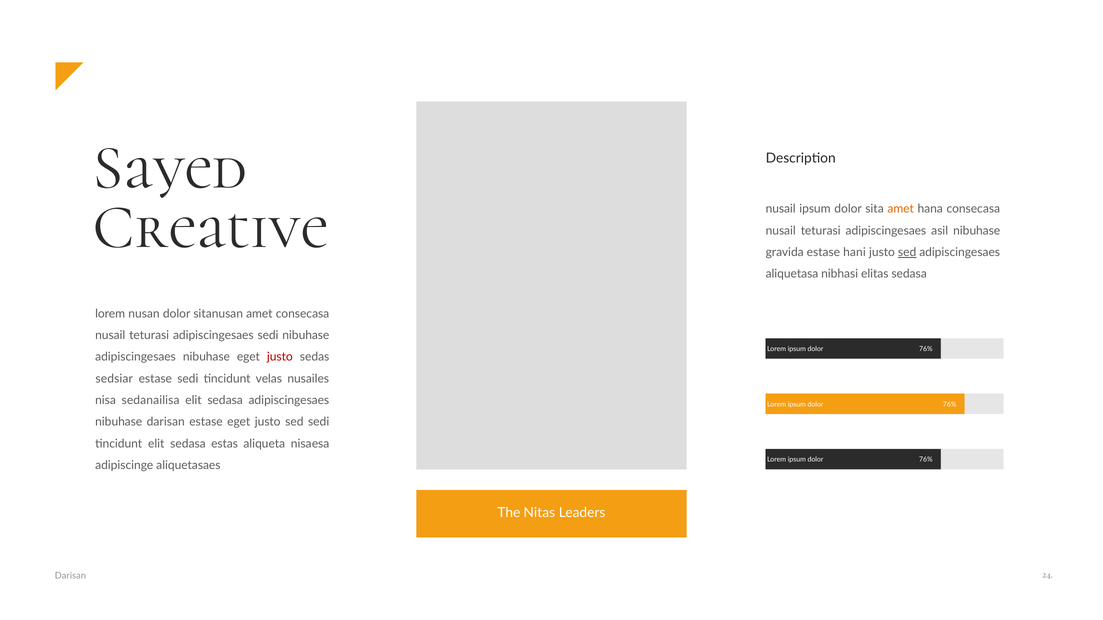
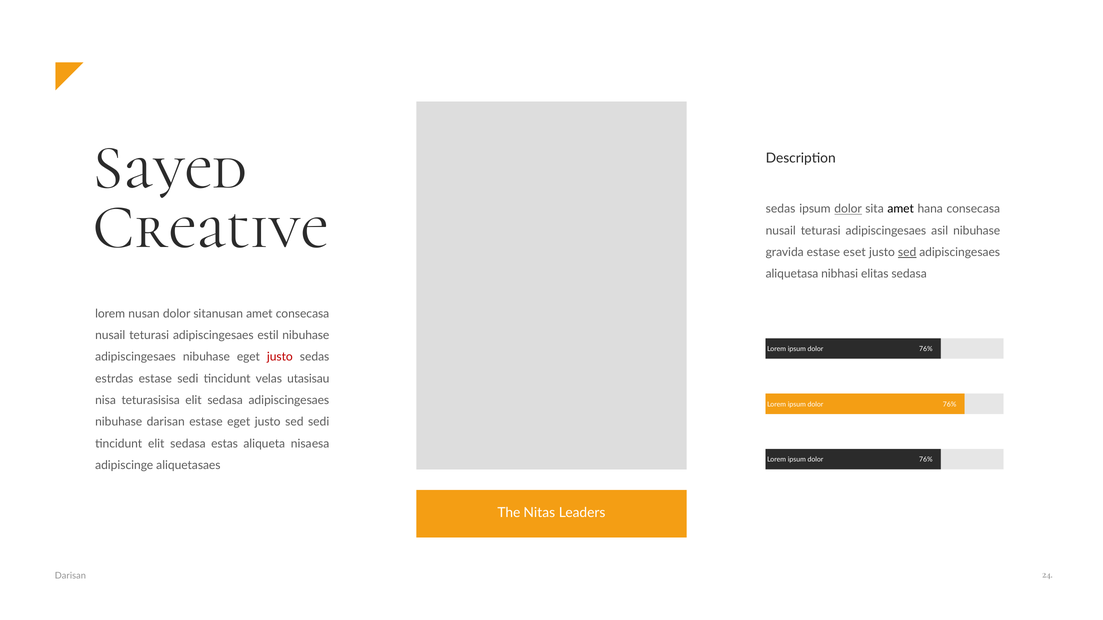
nusail: nusail -> sedas (781, 209)
dolor underline: none -> present (848, 209)
amet colour: orange -> black (901, 209)
hani: hani -> eset (854, 253)
adipiscingesaes sedi: sedi -> estil (268, 336)
sedsiar: sedsiar -> estrdas (114, 379)
nusailes: nusailes -> utasisau (308, 379)
sedanailisa: sedanailisa -> teturasisisa (151, 401)
